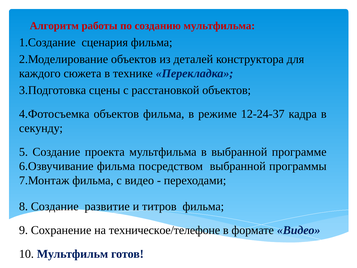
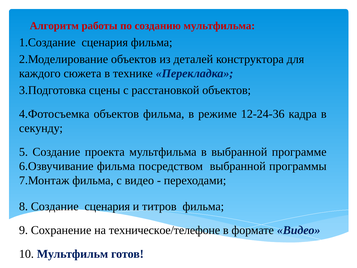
12-24-37: 12-24-37 -> 12-24-36 (263, 114)
Создание развитие: развитие -> сценария (107, 206)
